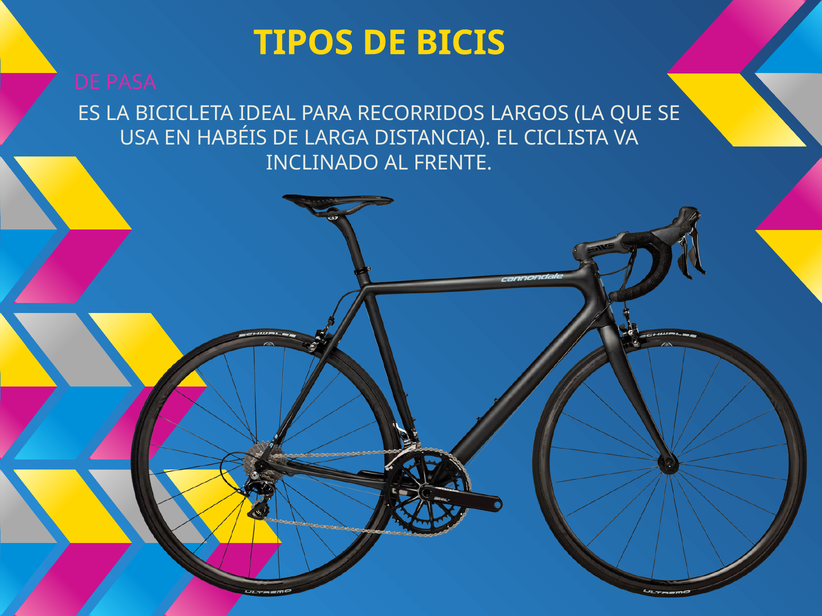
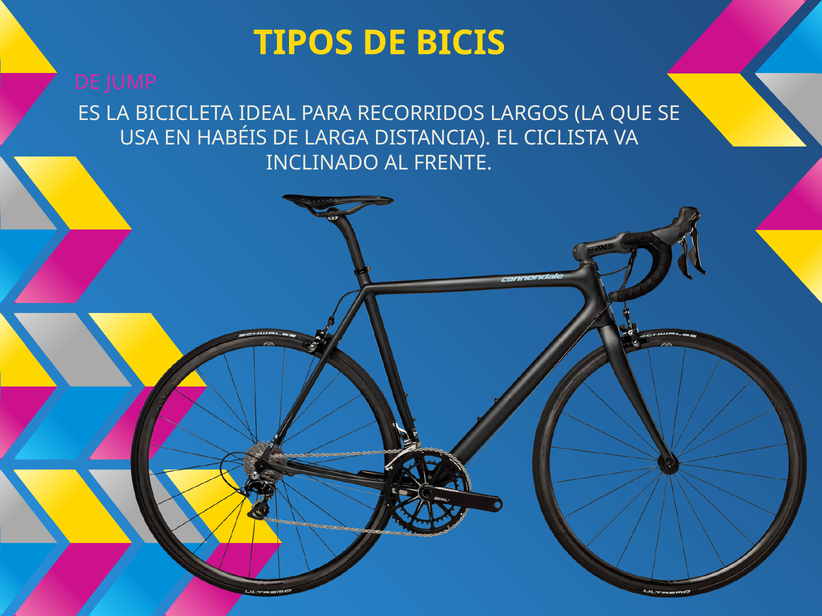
PASA: PASA -> JUMP (131, 83)
